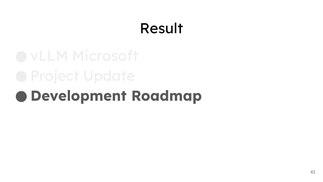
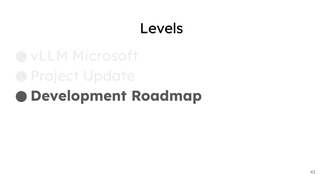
Result: Result -> Levels (162, 29)
